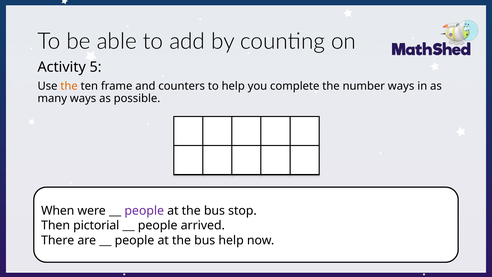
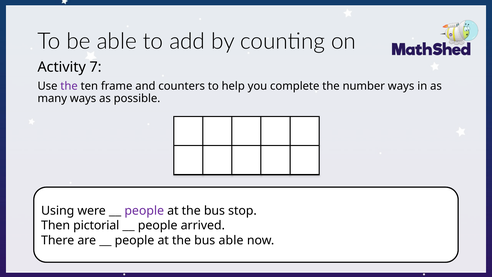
5: 5 -> 7 (96, 67)
the colour: orange -> purple (69, 86)
When: When -> Using (58, 211)
bus help: help -> able (231, 240)
